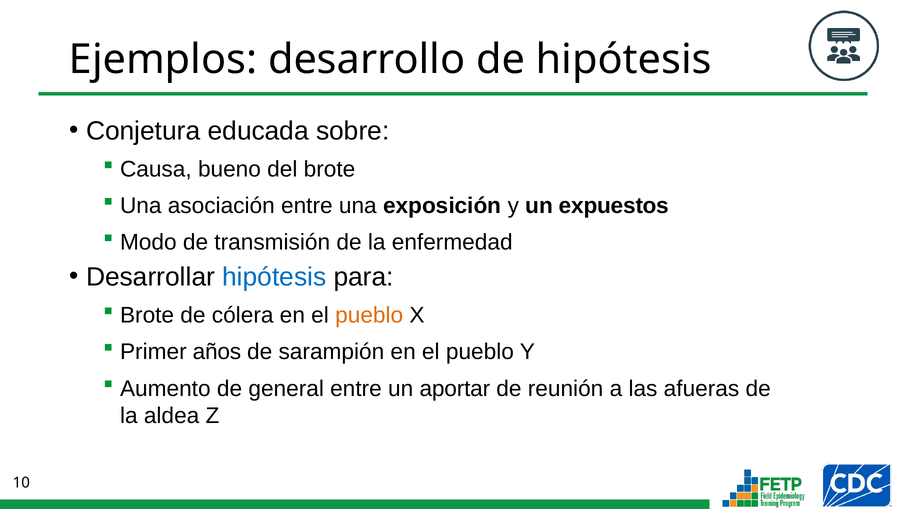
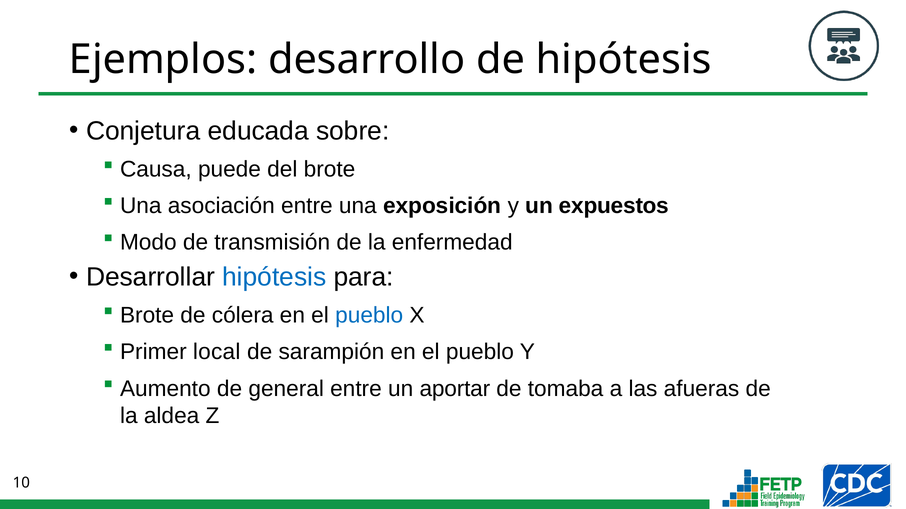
bueno: bueno -> puede (229, 170)
pueblo colour: orange -> blue (369, 316)
años: años -> local (217, 352)
reunión: reunión -> tomaba (566, 389)
